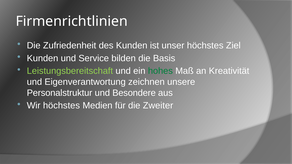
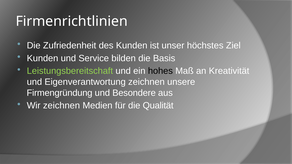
hohes colour: green -> black (160, 71)
Personalstruktur: Personalstruktur -> Firmengründung (60, 93)
Wir höchstes: höchstes -> zeichnen (61, 106)
Zweiter: Zweiter -> Qualität (158, 106)
